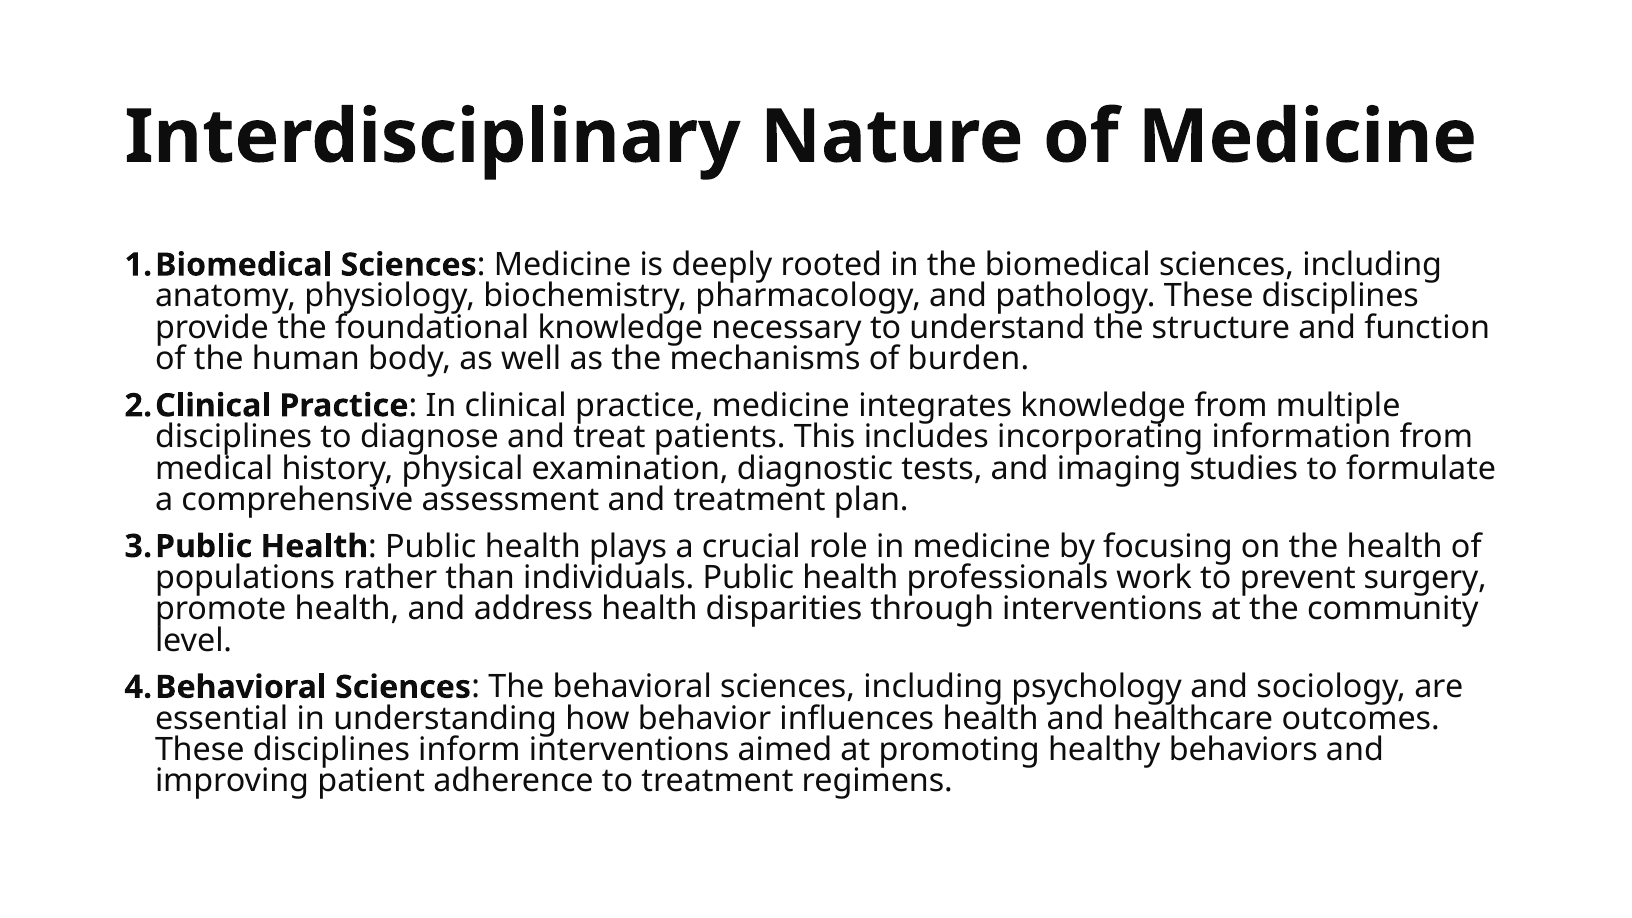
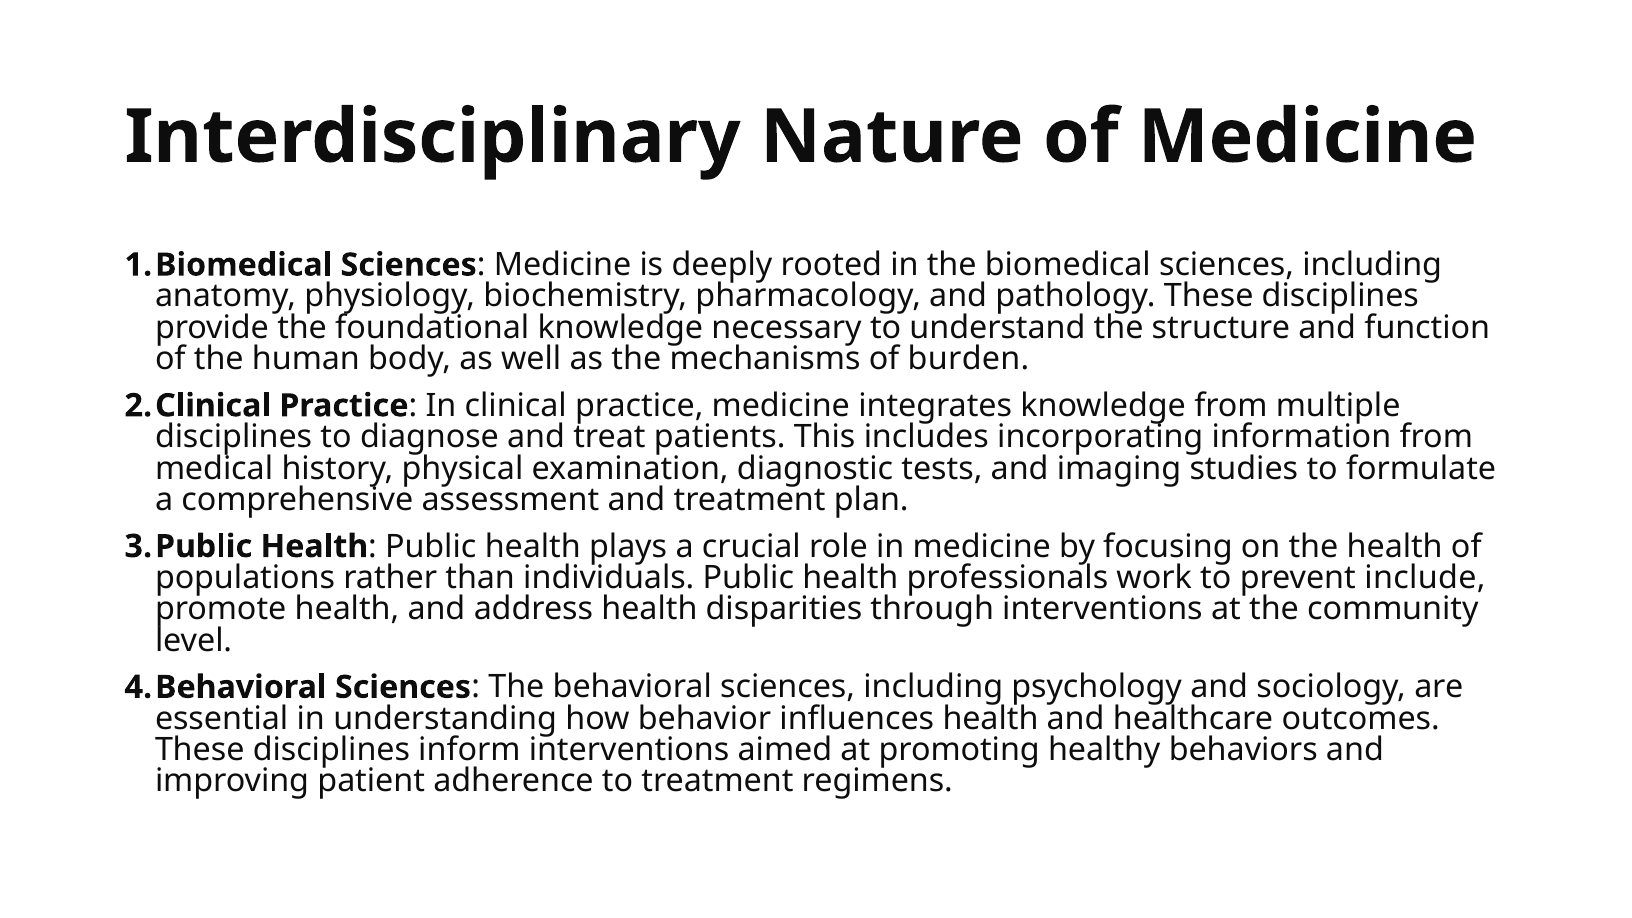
surgery: surgery -> include (1425, 578)
